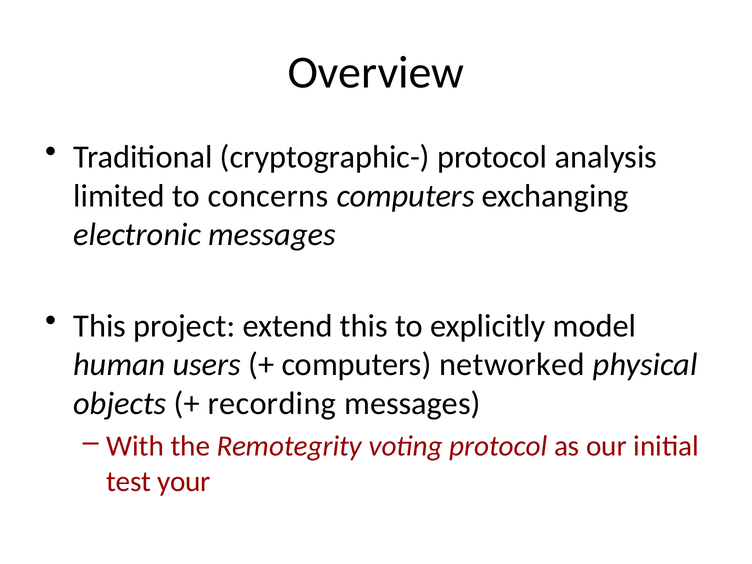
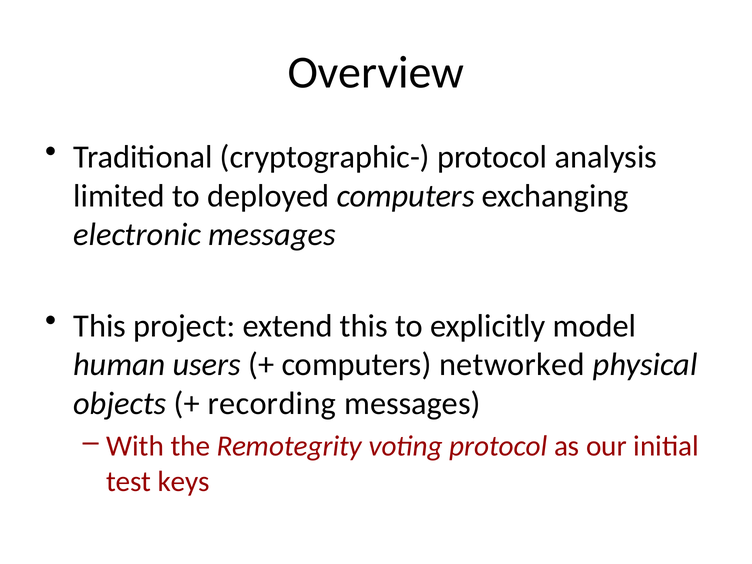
concerns: concerns -> deployed (268, 196)
your: your -> keys (184, 481)
